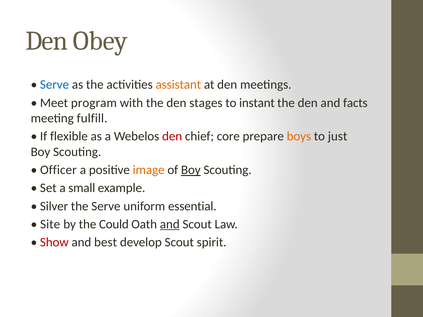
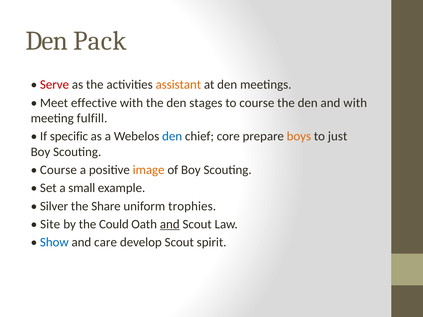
Obey: Obey -> Pack (100, 41)
Serve colour: blue -> red (55, 85)
program: program -> effective (94, 103)
to instant: instant -> course (257, 103)
and facts: facts -> with (355, 103)
flexible: flexible -> specific (69, 136)
den colour: red -> blue (172, 136)
Officer: Officer -> Course (58, 170)
Boy underline: present -> none (191, 170)
the Serve: Serve -> Share (106, 206)
essential: essential -> trophies (192, 206)
Show colour: red -> blue (54, 242)
best: best -> care (106, 242)
